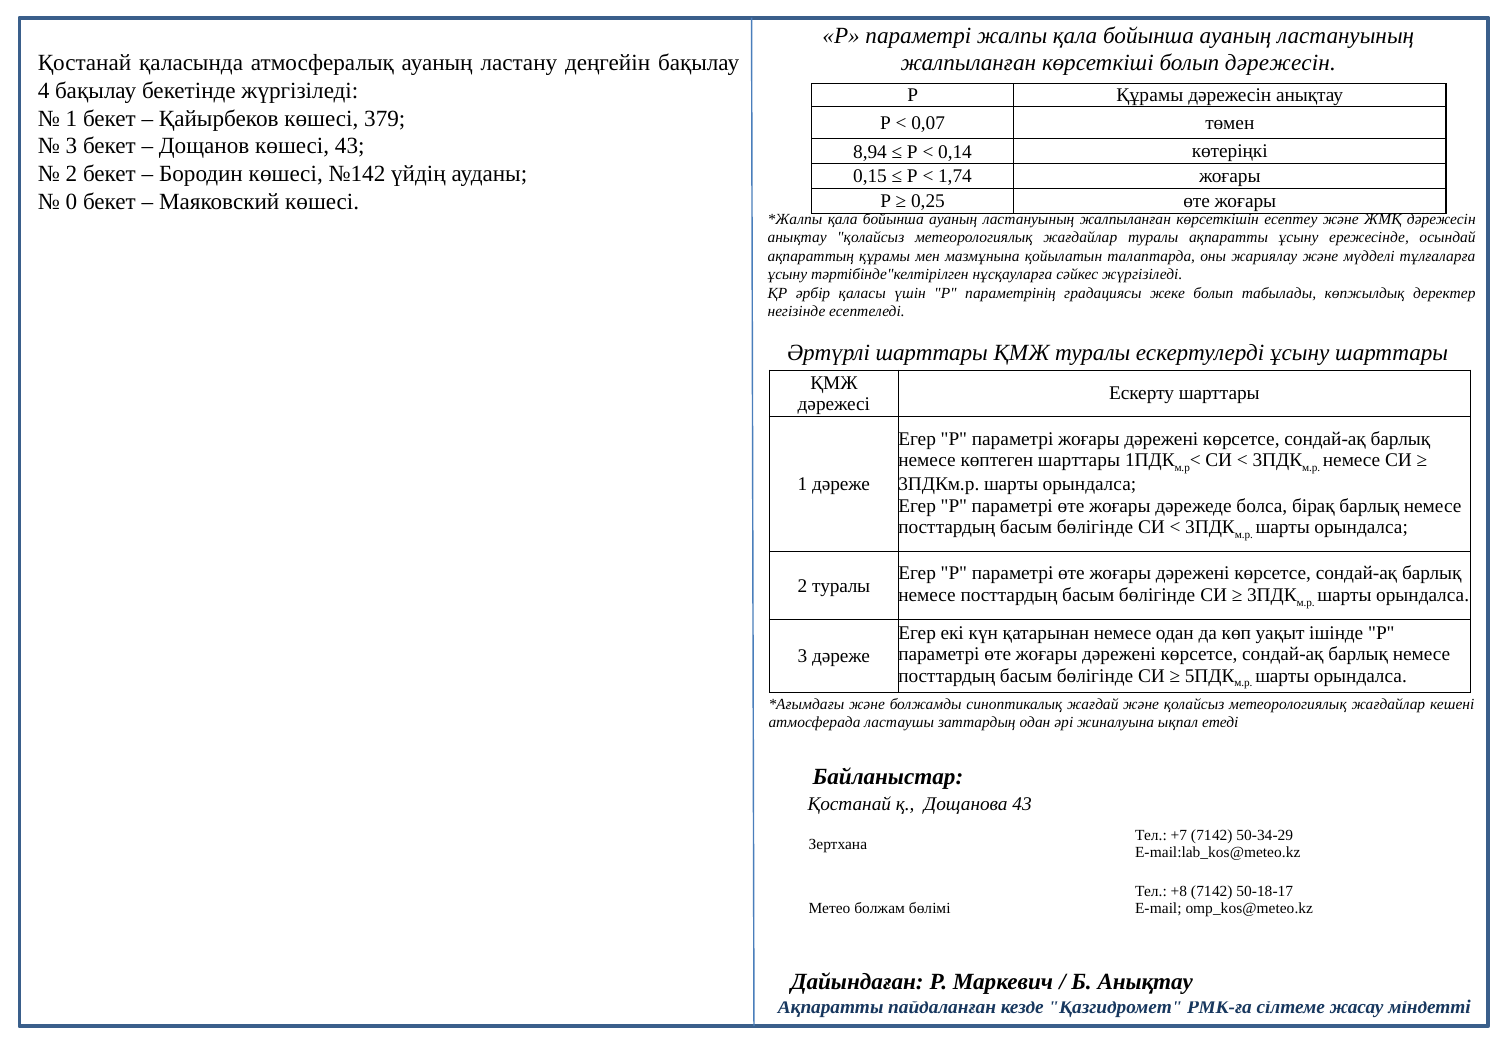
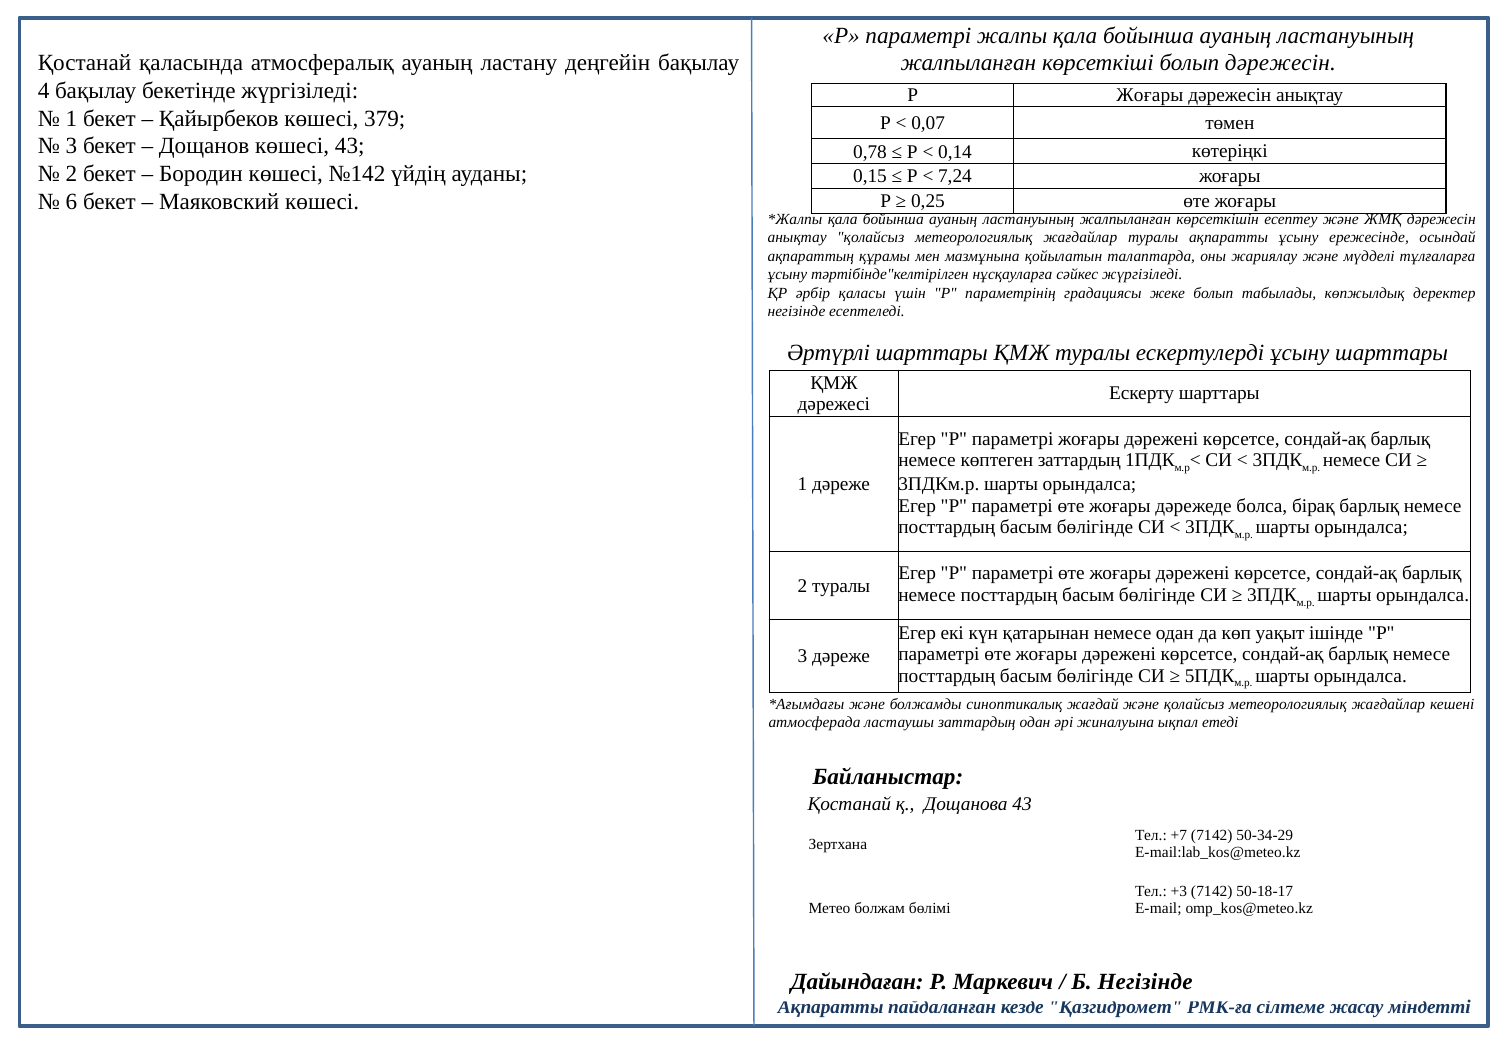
Р Құрамы: Құрамы -> Жоғары (1150, 95)
8,94: 8,94 -> 0,78 (870, 152)
1,74: 1,74 -> 7,24 (955, 177)
0: 0 -> 6 (71, 202)
көптеген шарттары: шарттары -> заттардың (1079, 460)
+8: +8 -> +3 (1179, 892)
Б Анықтау: Анықтау -> Негізінде (1145, 981)
